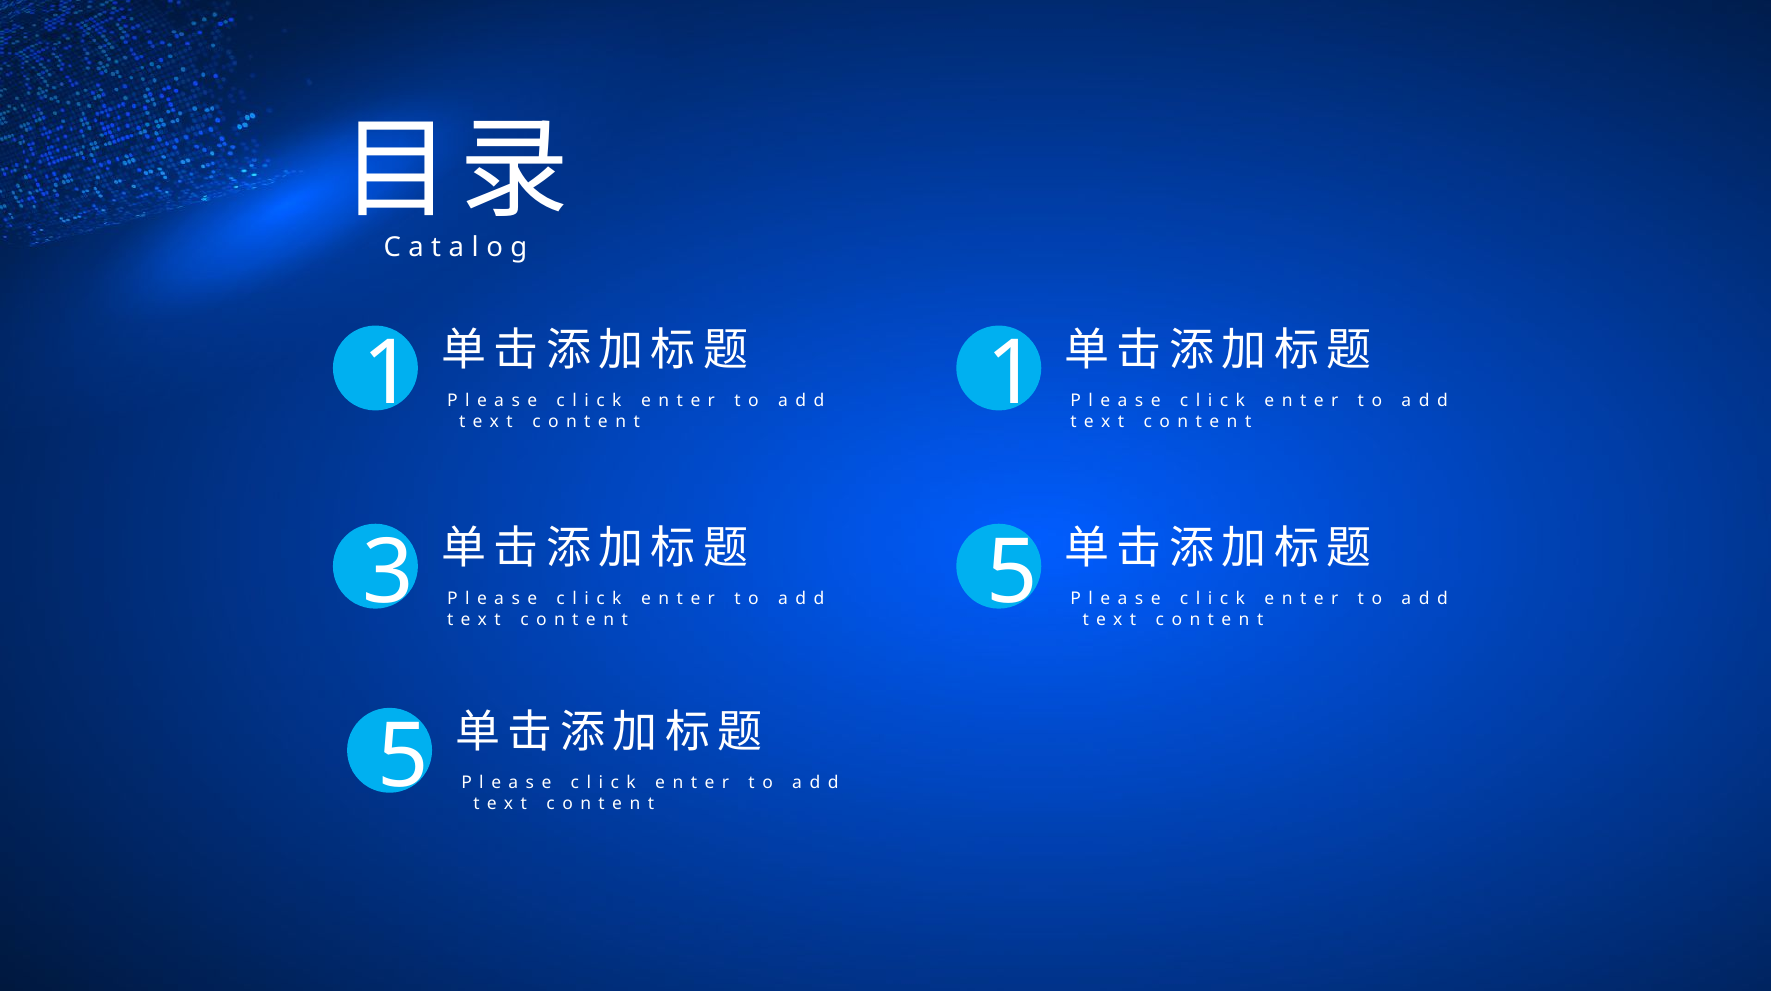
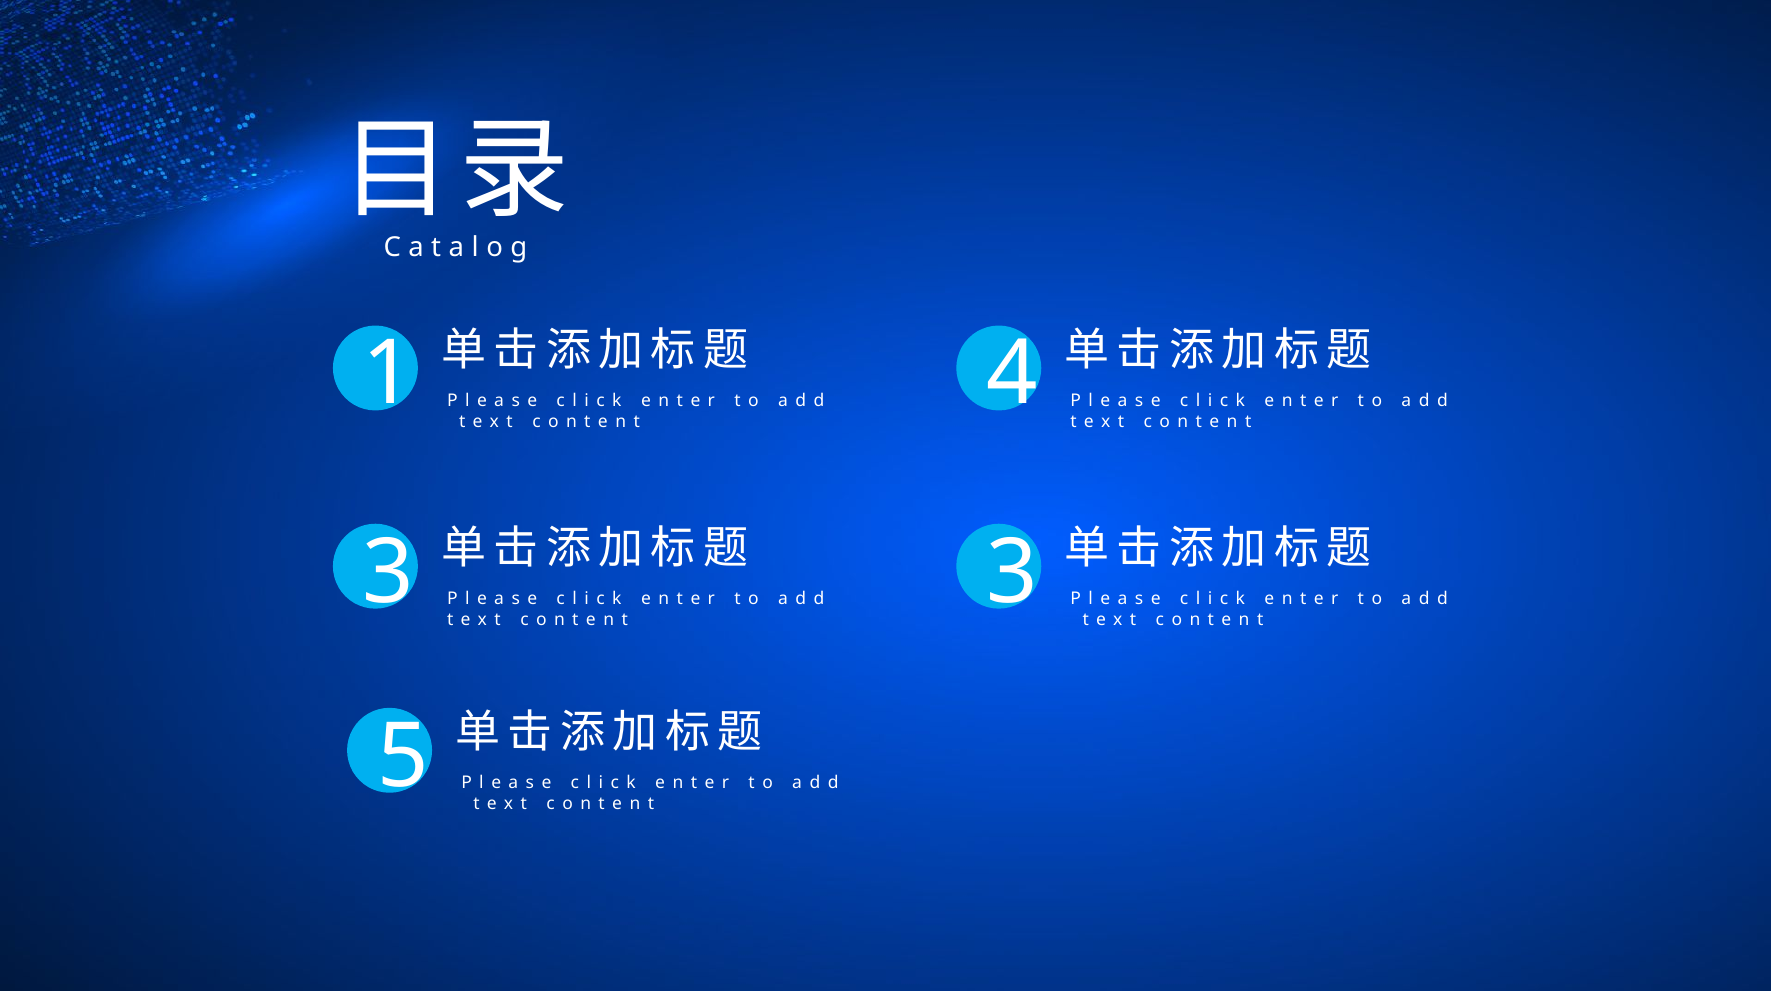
1: 1 -> 4 (1012, 374)
5: 5 -> 3 (1012, 573)
